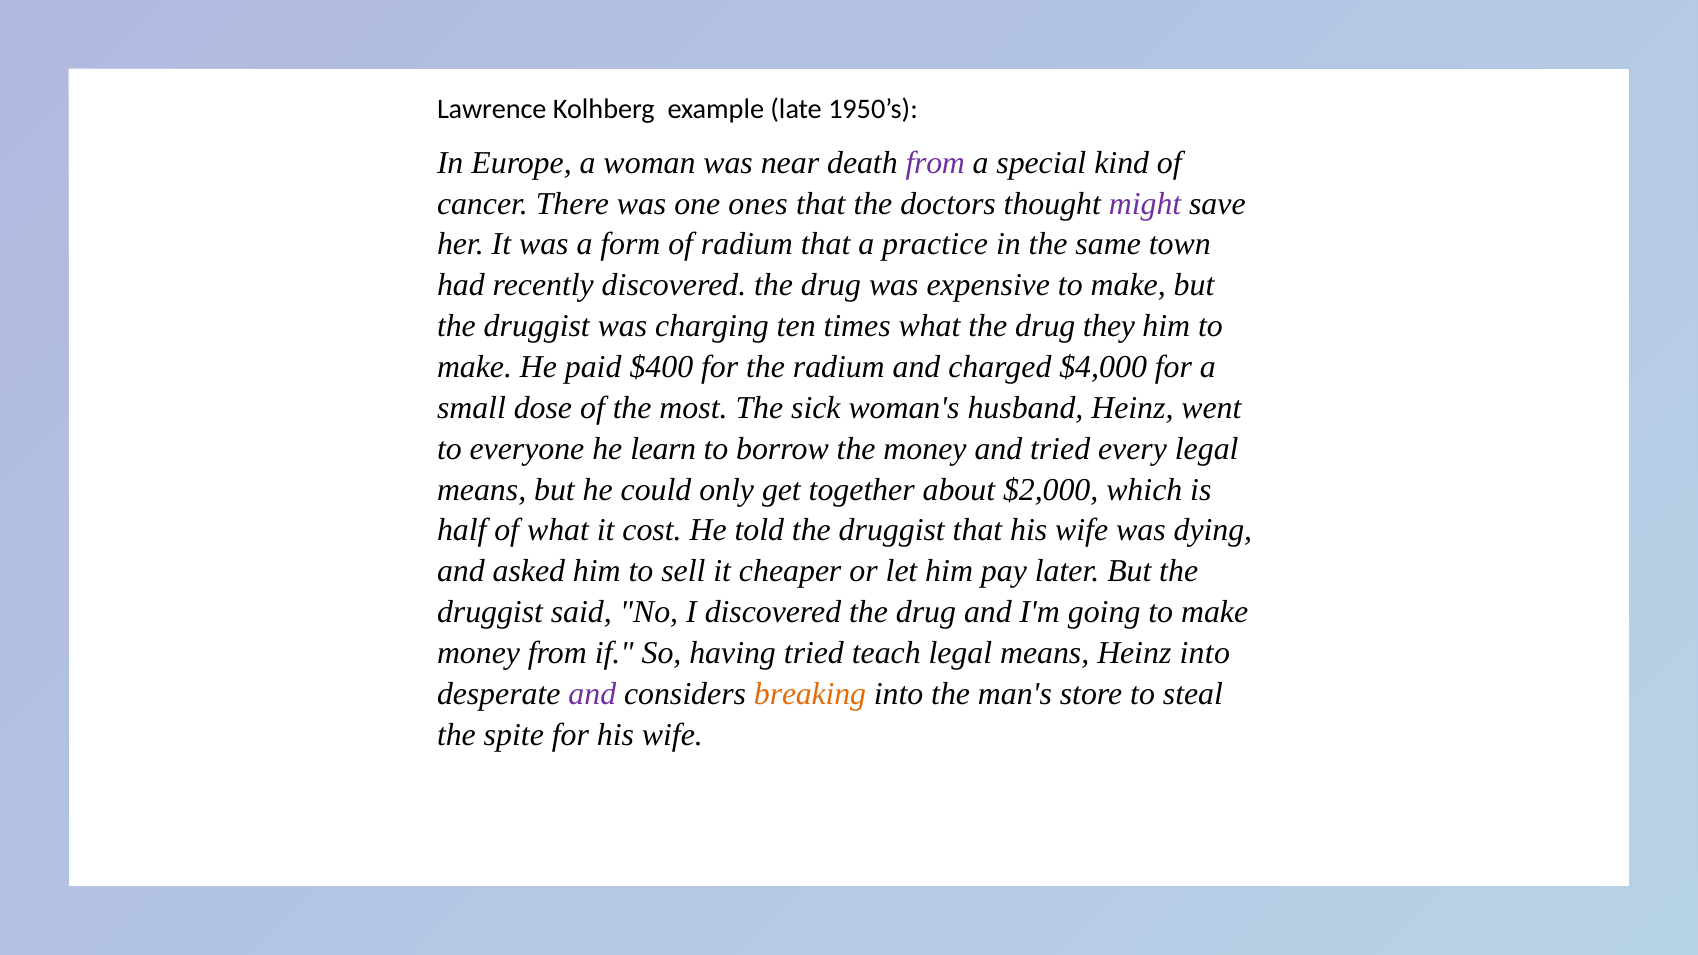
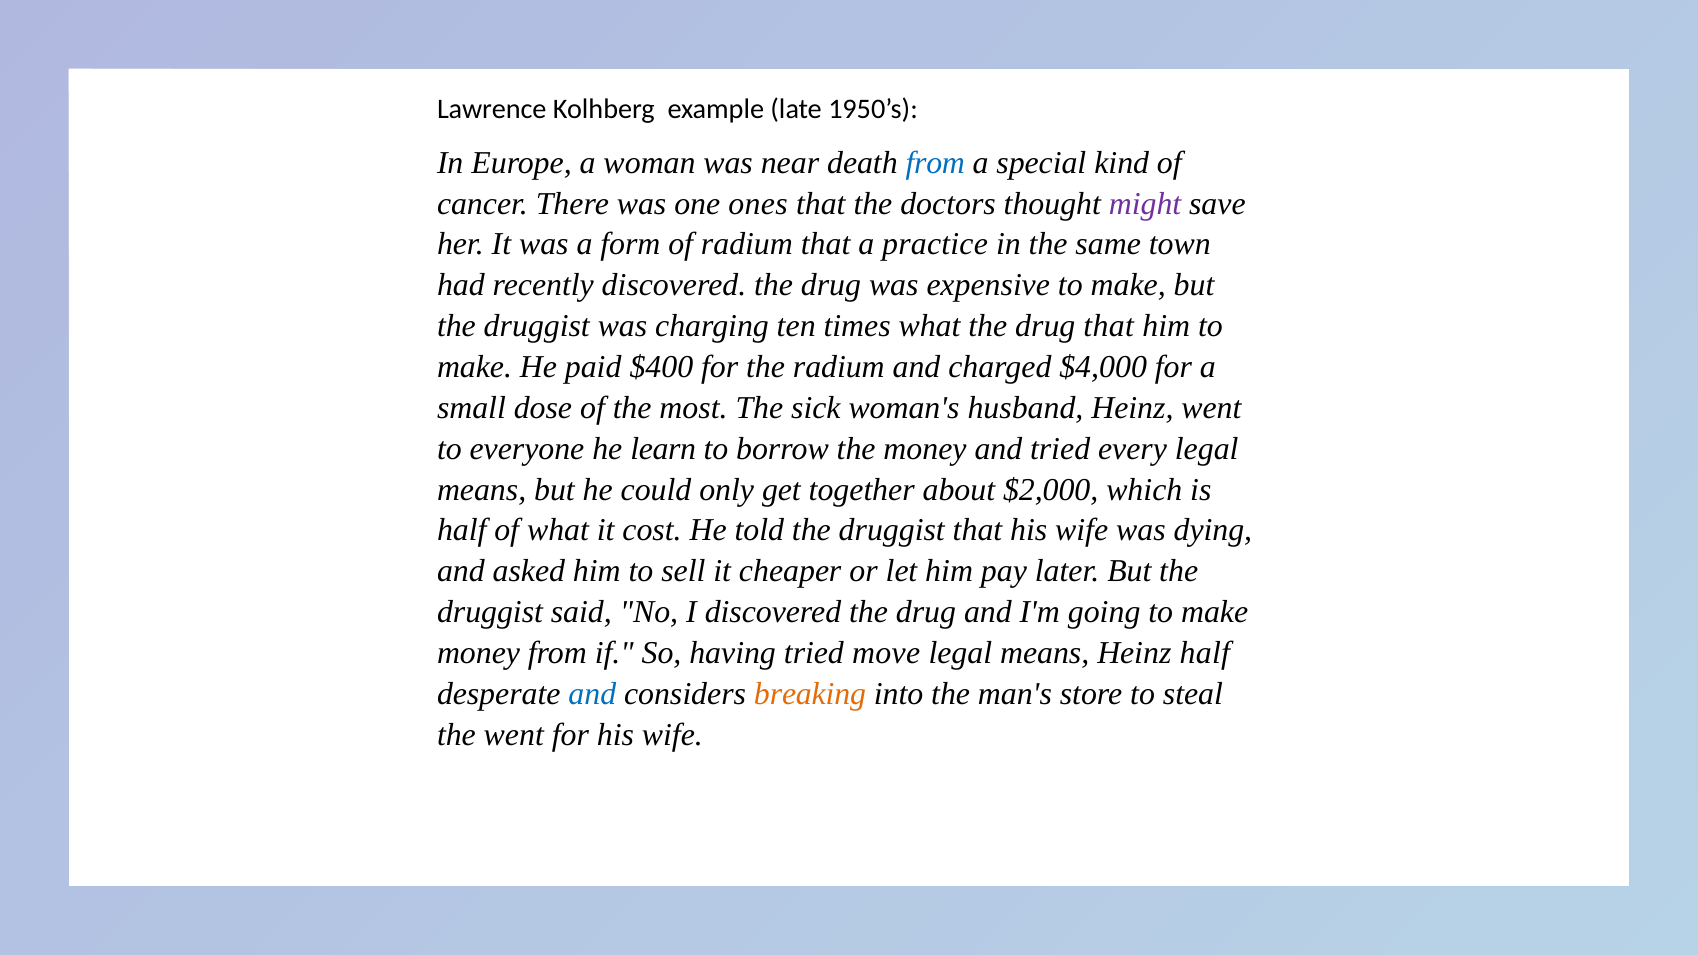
from colour: purple -> blue (935, 163)
drug they: they -> that (1109, 326)
teach: teach -> move (886, 653)
Heinz into: into -> half (1205, 653)
and colour: purple -> blue (592, 694)
the spite: spite -> went (514, 735)
